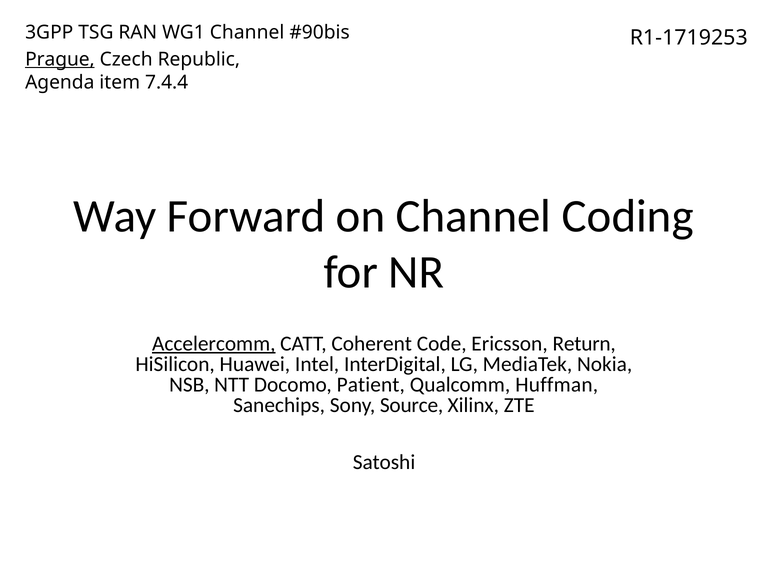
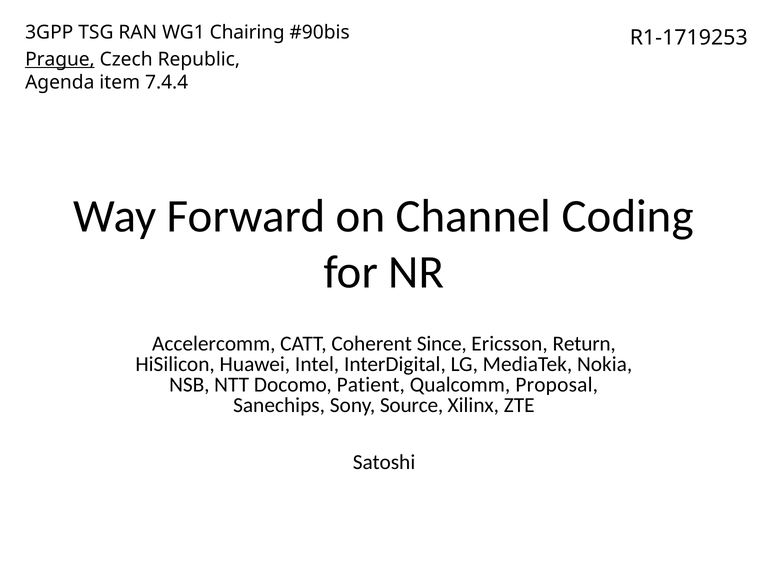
WG1 Channel: Channel -> Chairing (247, 33)
Accelercomm underline: present -> none (214, 344)
Code: Code -> Since (442, 344)
Huffman: Huffman -> Proposal (557, 385)
